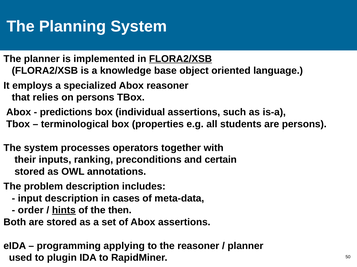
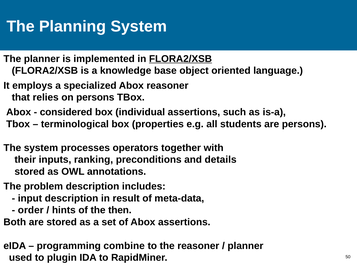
predictions: predictions -> considered (66, 113)
certain: certain -> details (221, 160)
cases: cases -> result (126, 199)
hints underline: present -> none (64, 211)
applying: applying -> combine (124, 246)
